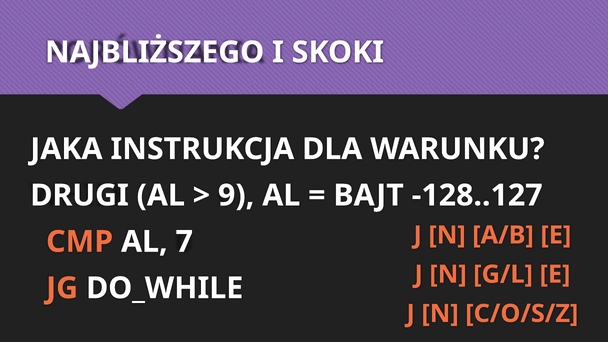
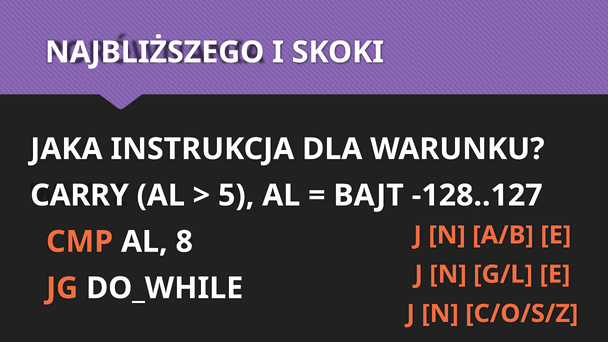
DRUGI: DRUGI -> CARRY (80, 195)
9: 9 -> 5 (236, 195)
7: 7 -> 8 (184, 242)
